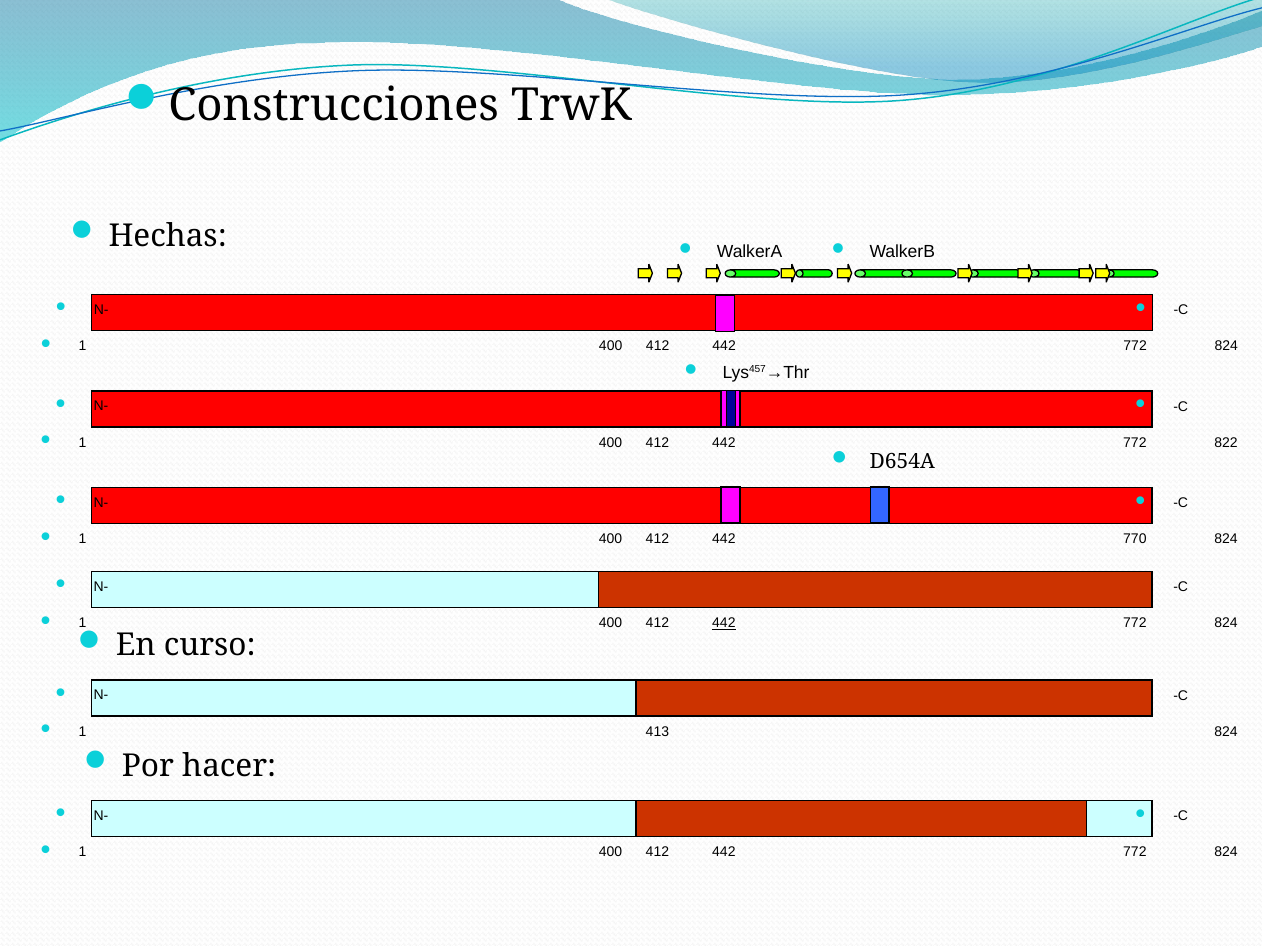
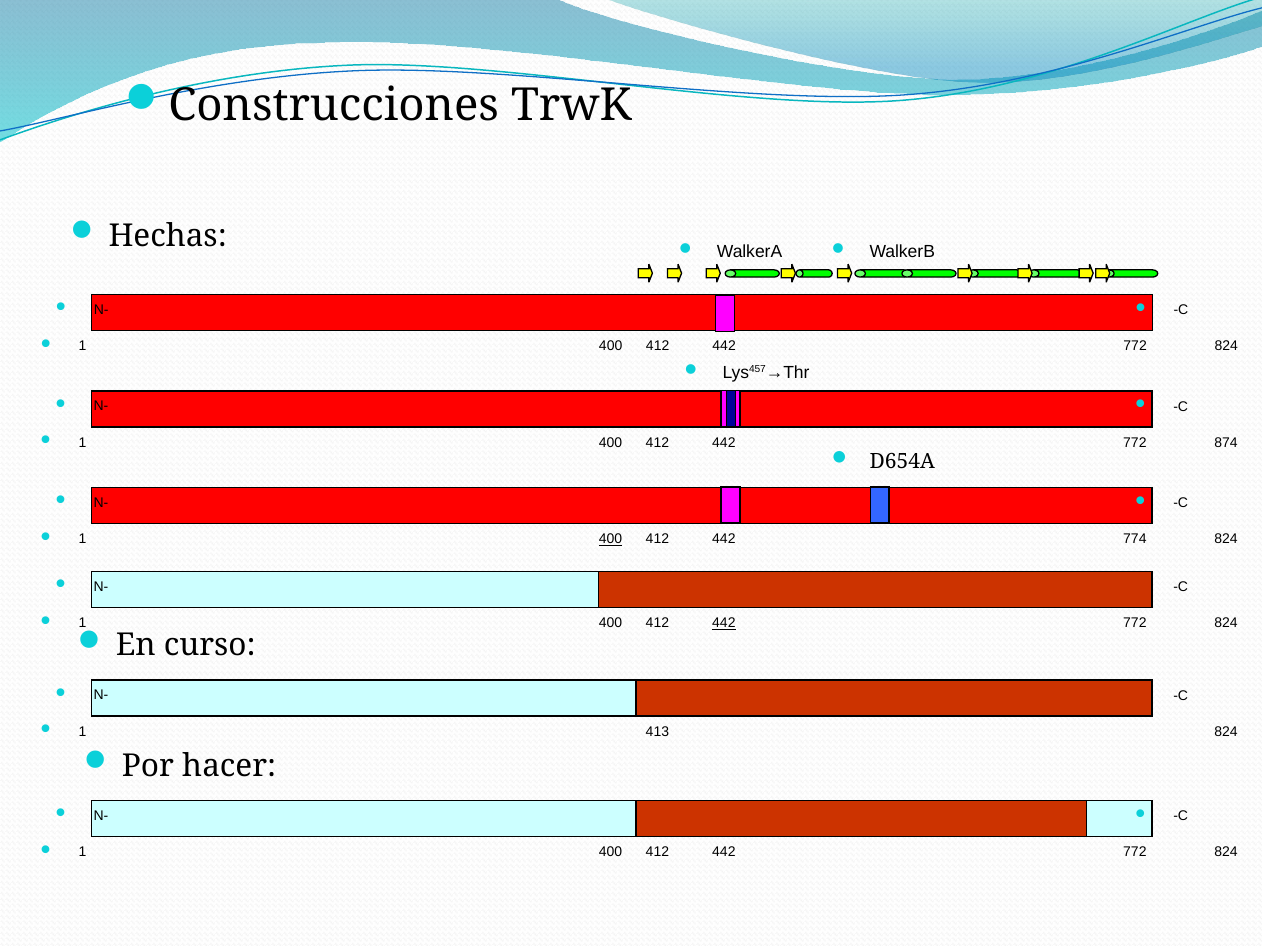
822: 822 -> 874 (1226, 443)
400 underline: none -> present (610, 539)
770: 770 -> 774 (1135, 539)
